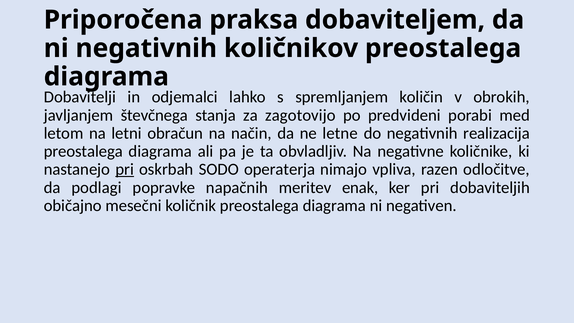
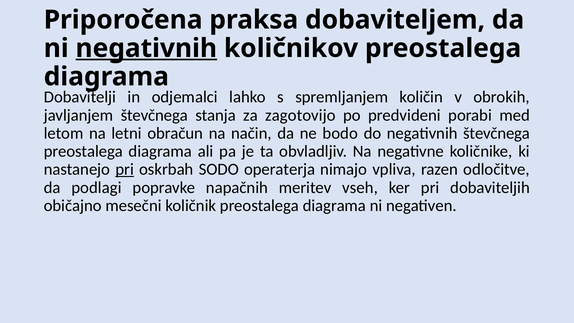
negativnih underline: none -> present (146, 48)
letne: letne -> bodo (340, 133)
negativnih realizacija: realizacija -> števčnega (497, 133)
enak: enak -> vseh (360, 187)
